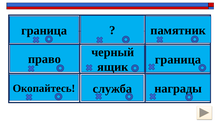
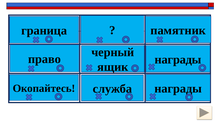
граница: граница -> награды (178, 60)
